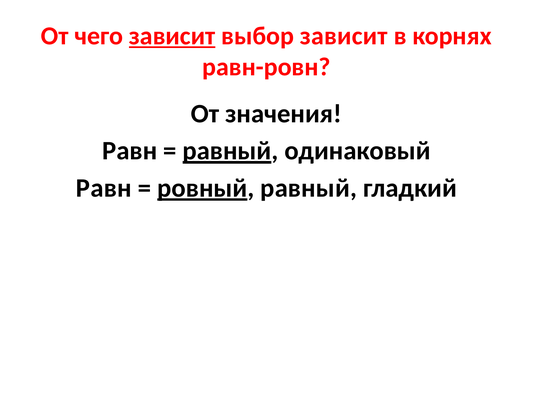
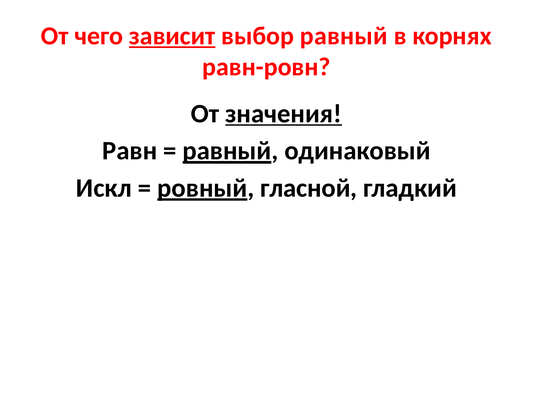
выбор зависит: зависит -> равный (344, 36)
значения underline: none -> present (284, 114)
Равн: Равн -> Искл (104, 188)
ровный равный: равный -> гласной (309, 188)
